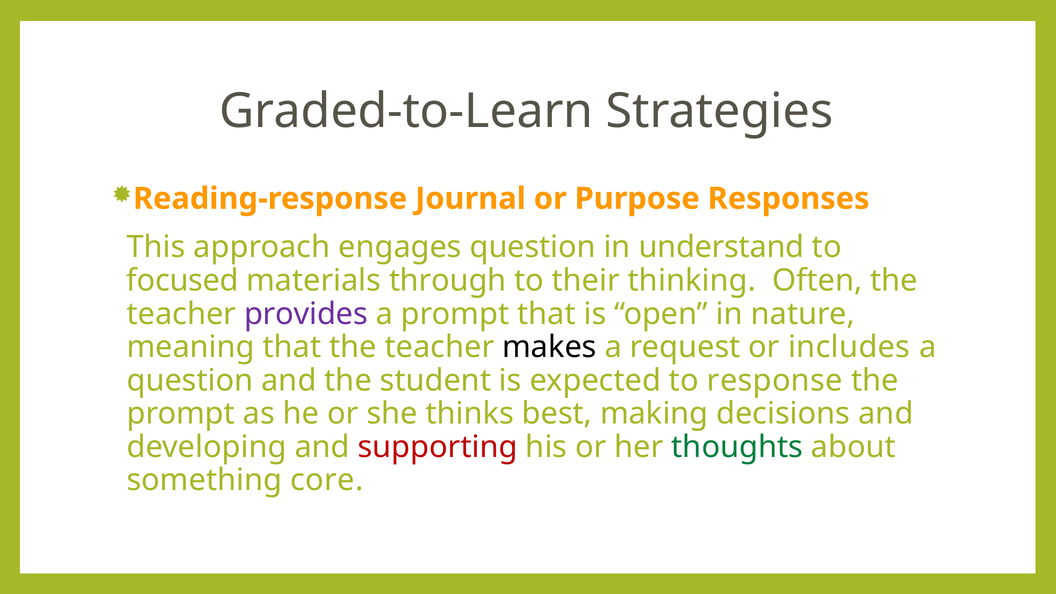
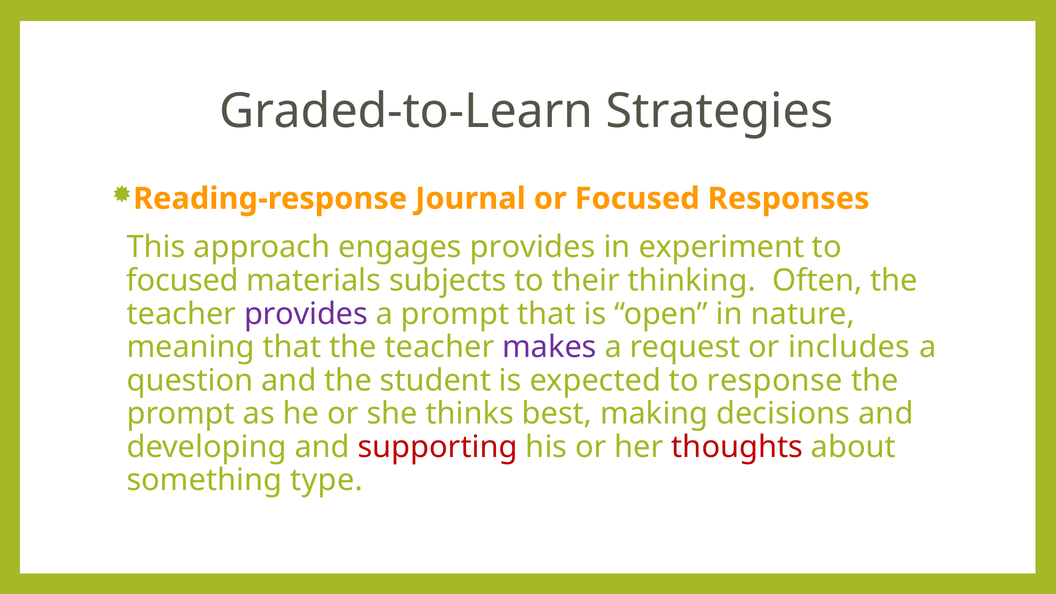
or Purpose: Purpose -> Focused (637, 199)
engages question: question -> provides (533, 247)
understand: understand -> experiment (721, 247)
through: through -> subjects (448, 281)
makes colour: black -> purple (549, 347)
thoughts colour: green -> red (737, 447)
core: core -> type (327, 480)
